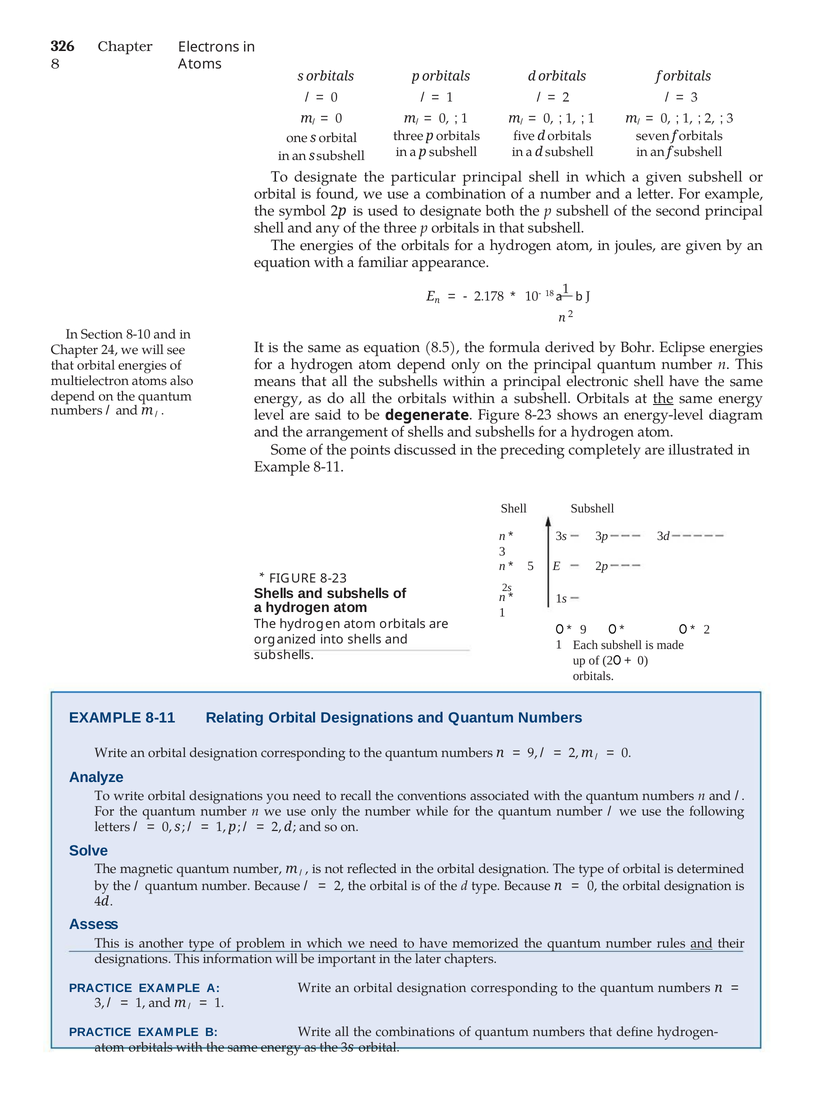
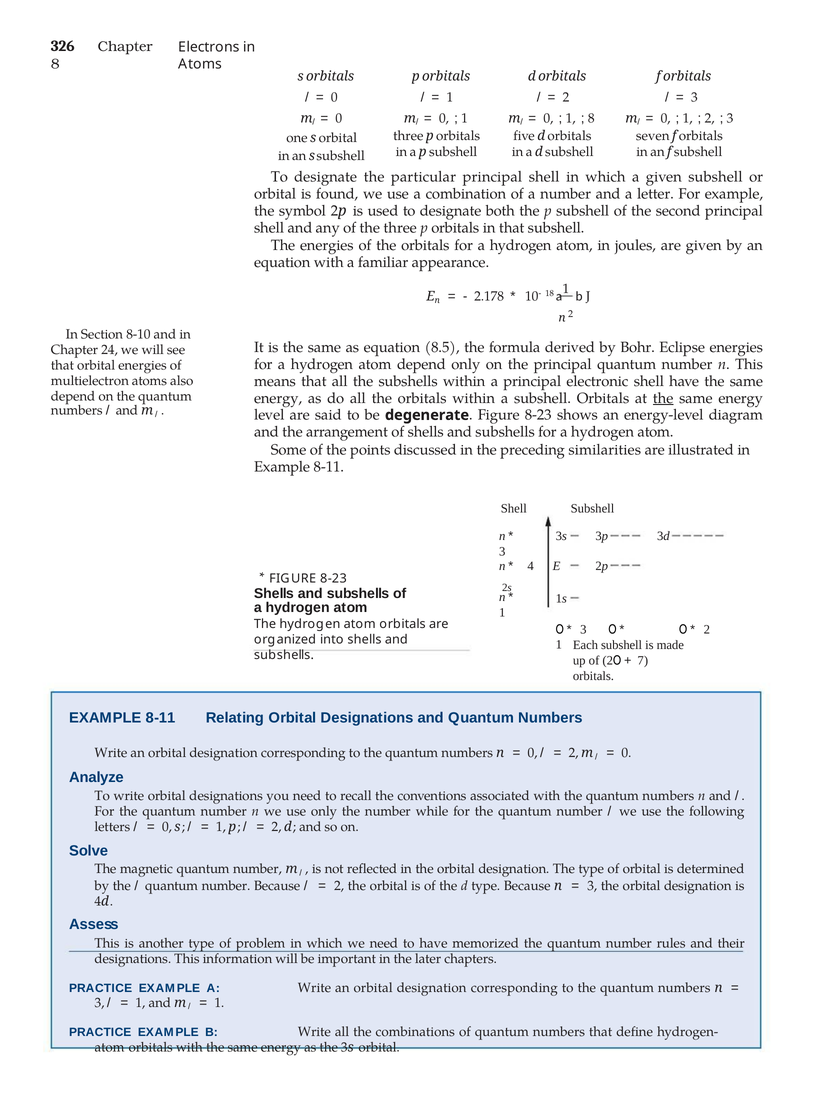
1: 1 -> 8 (591, 118)
completely: completely -> similarities (605, 450)
5: 5 -> 4 (531, 566)
9: 9 -> 3 (583, 629)
0: 0 -> 7 (643, 660)
9: 9 -> 0 (533, 753)
0: 0 -> 3 (592, 885)
and underline: present -> none (702, 943)
